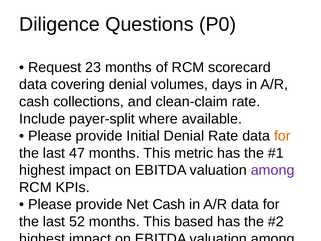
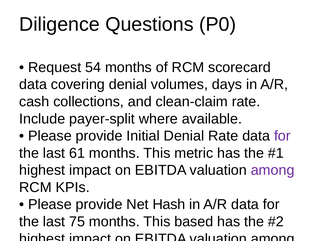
23: 23 -> 54 (93, 67)
for colour: orange -> purple (282, 136)
47: 47 -> 61 (77, 153)
Net Cash: Cash -> Hash (169, 204)
52: 52 -> 75 (77, 221)
